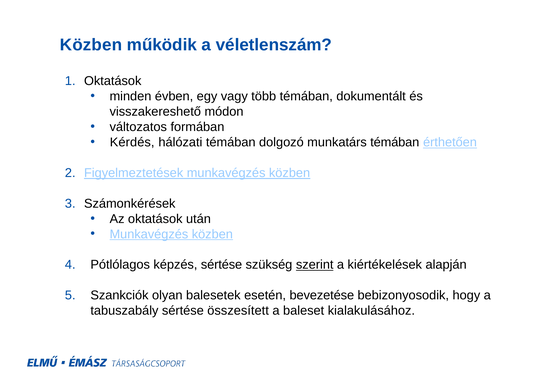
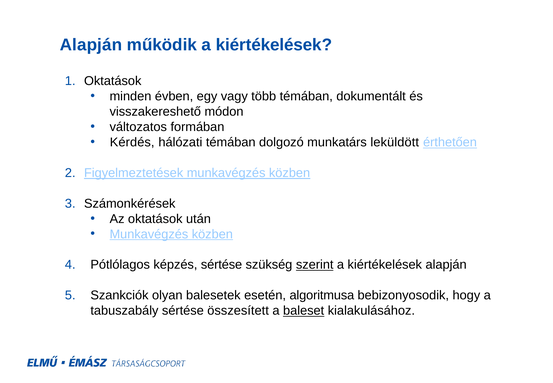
Közben: Közben -> Alapján (91, 45)
működik a véletlenszám: véletlenszám -> kiértékelések (274, 45)
munkatárs témában: témában -> leküldött (395, 142)
bevezetése: bevezetése -> algoritmusa (322, 295)
baleset underline: none -> present (304, 311)
